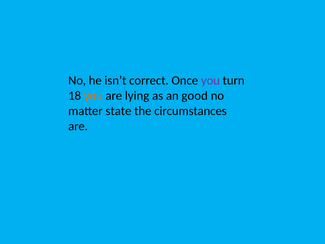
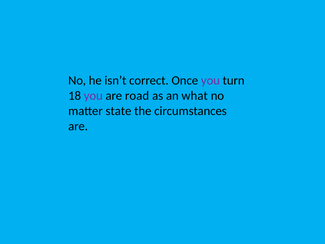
you colour: orange -> purple (93, 96)
lying: lying -> road (137, 96)
good: good -> what (195, 96)
